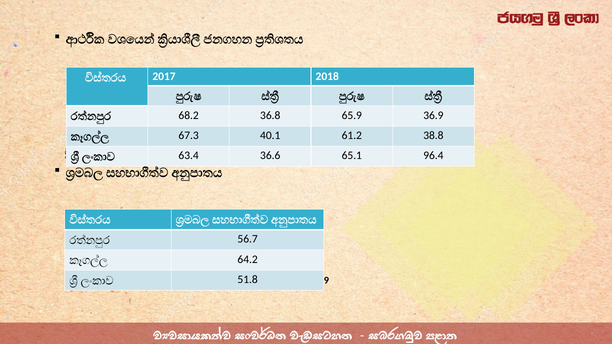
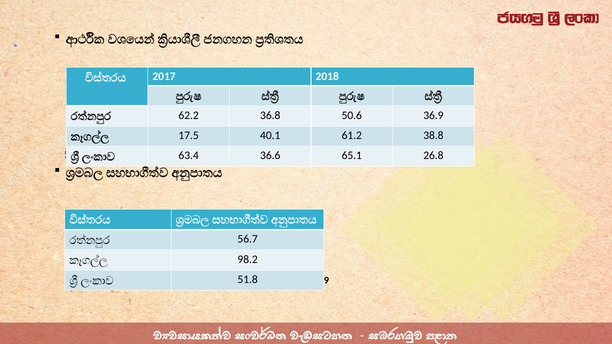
68.2: 68.2 -> 62.2 (189, 115)
65.9: 65.9 -> 50.6 (352, 115)
67.3: 67.3 -> 17.5 (189, 136)
96.4: 96.4 -> 26.8 (433, 156)
64.2: 64.2 -> 98.2 (248, 259)
